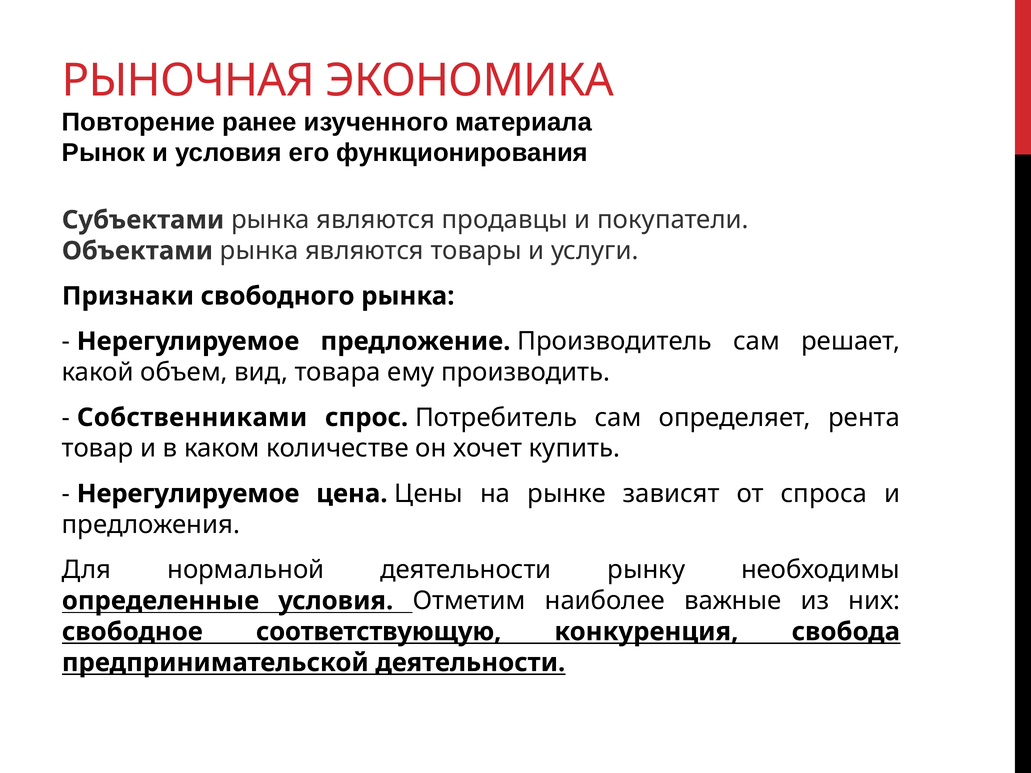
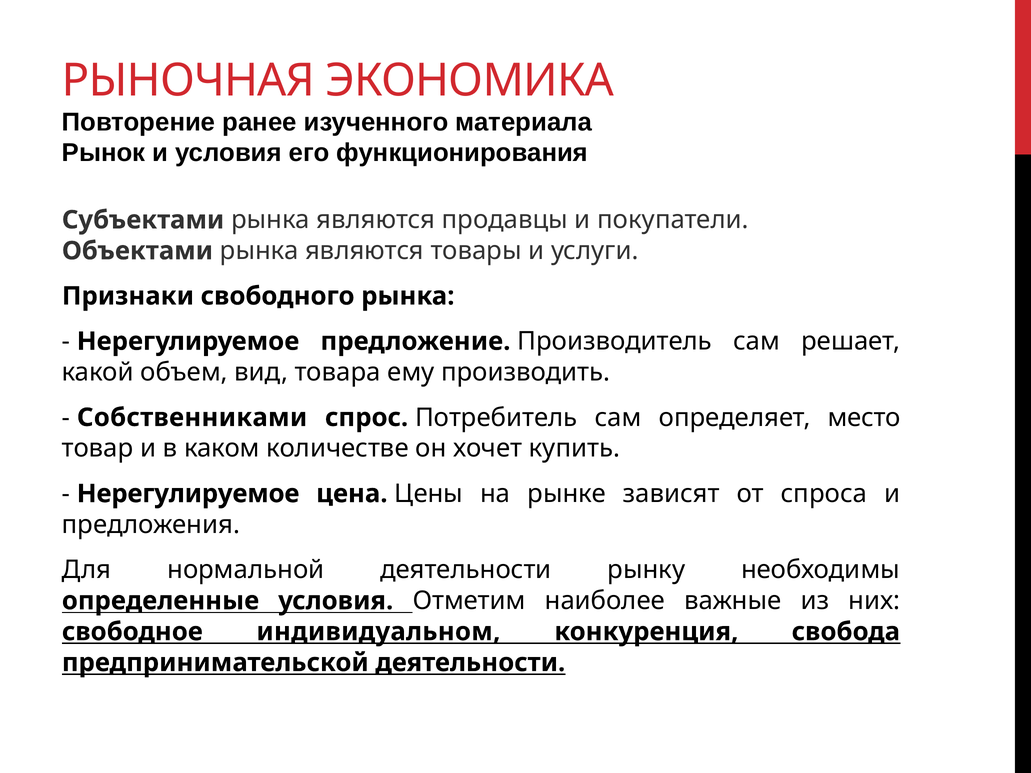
рента: рента -> место (864, 418)
соответствующую: соответствующую -> индивидуальном (378, 632)
